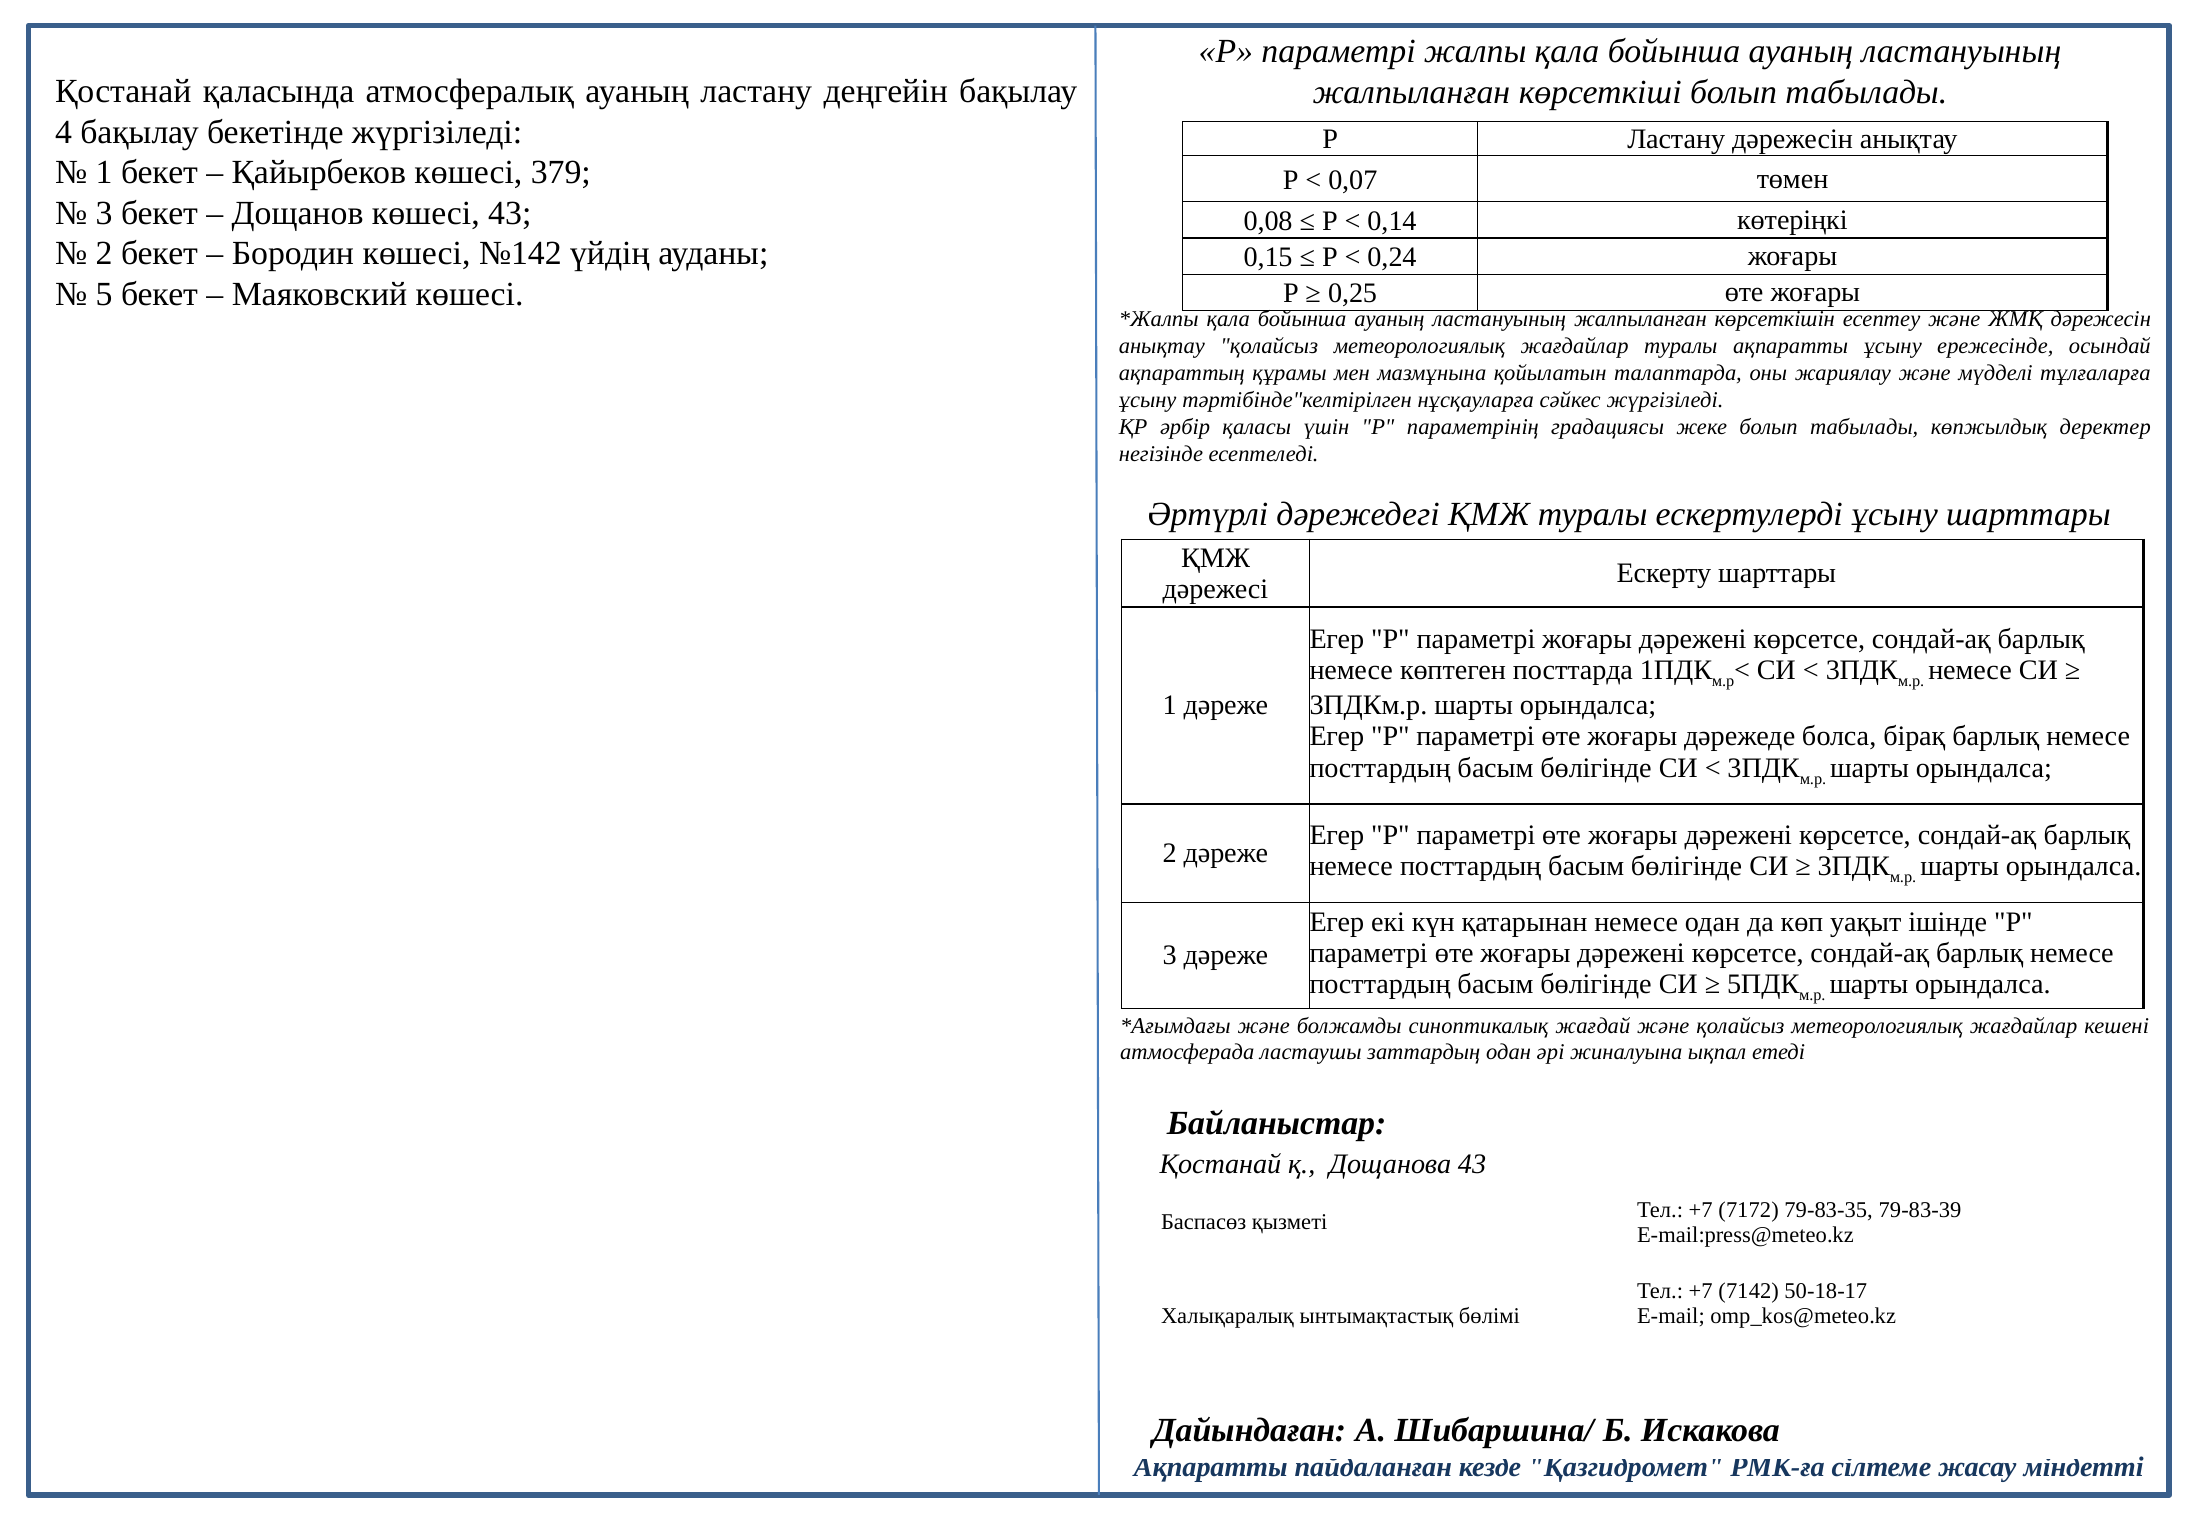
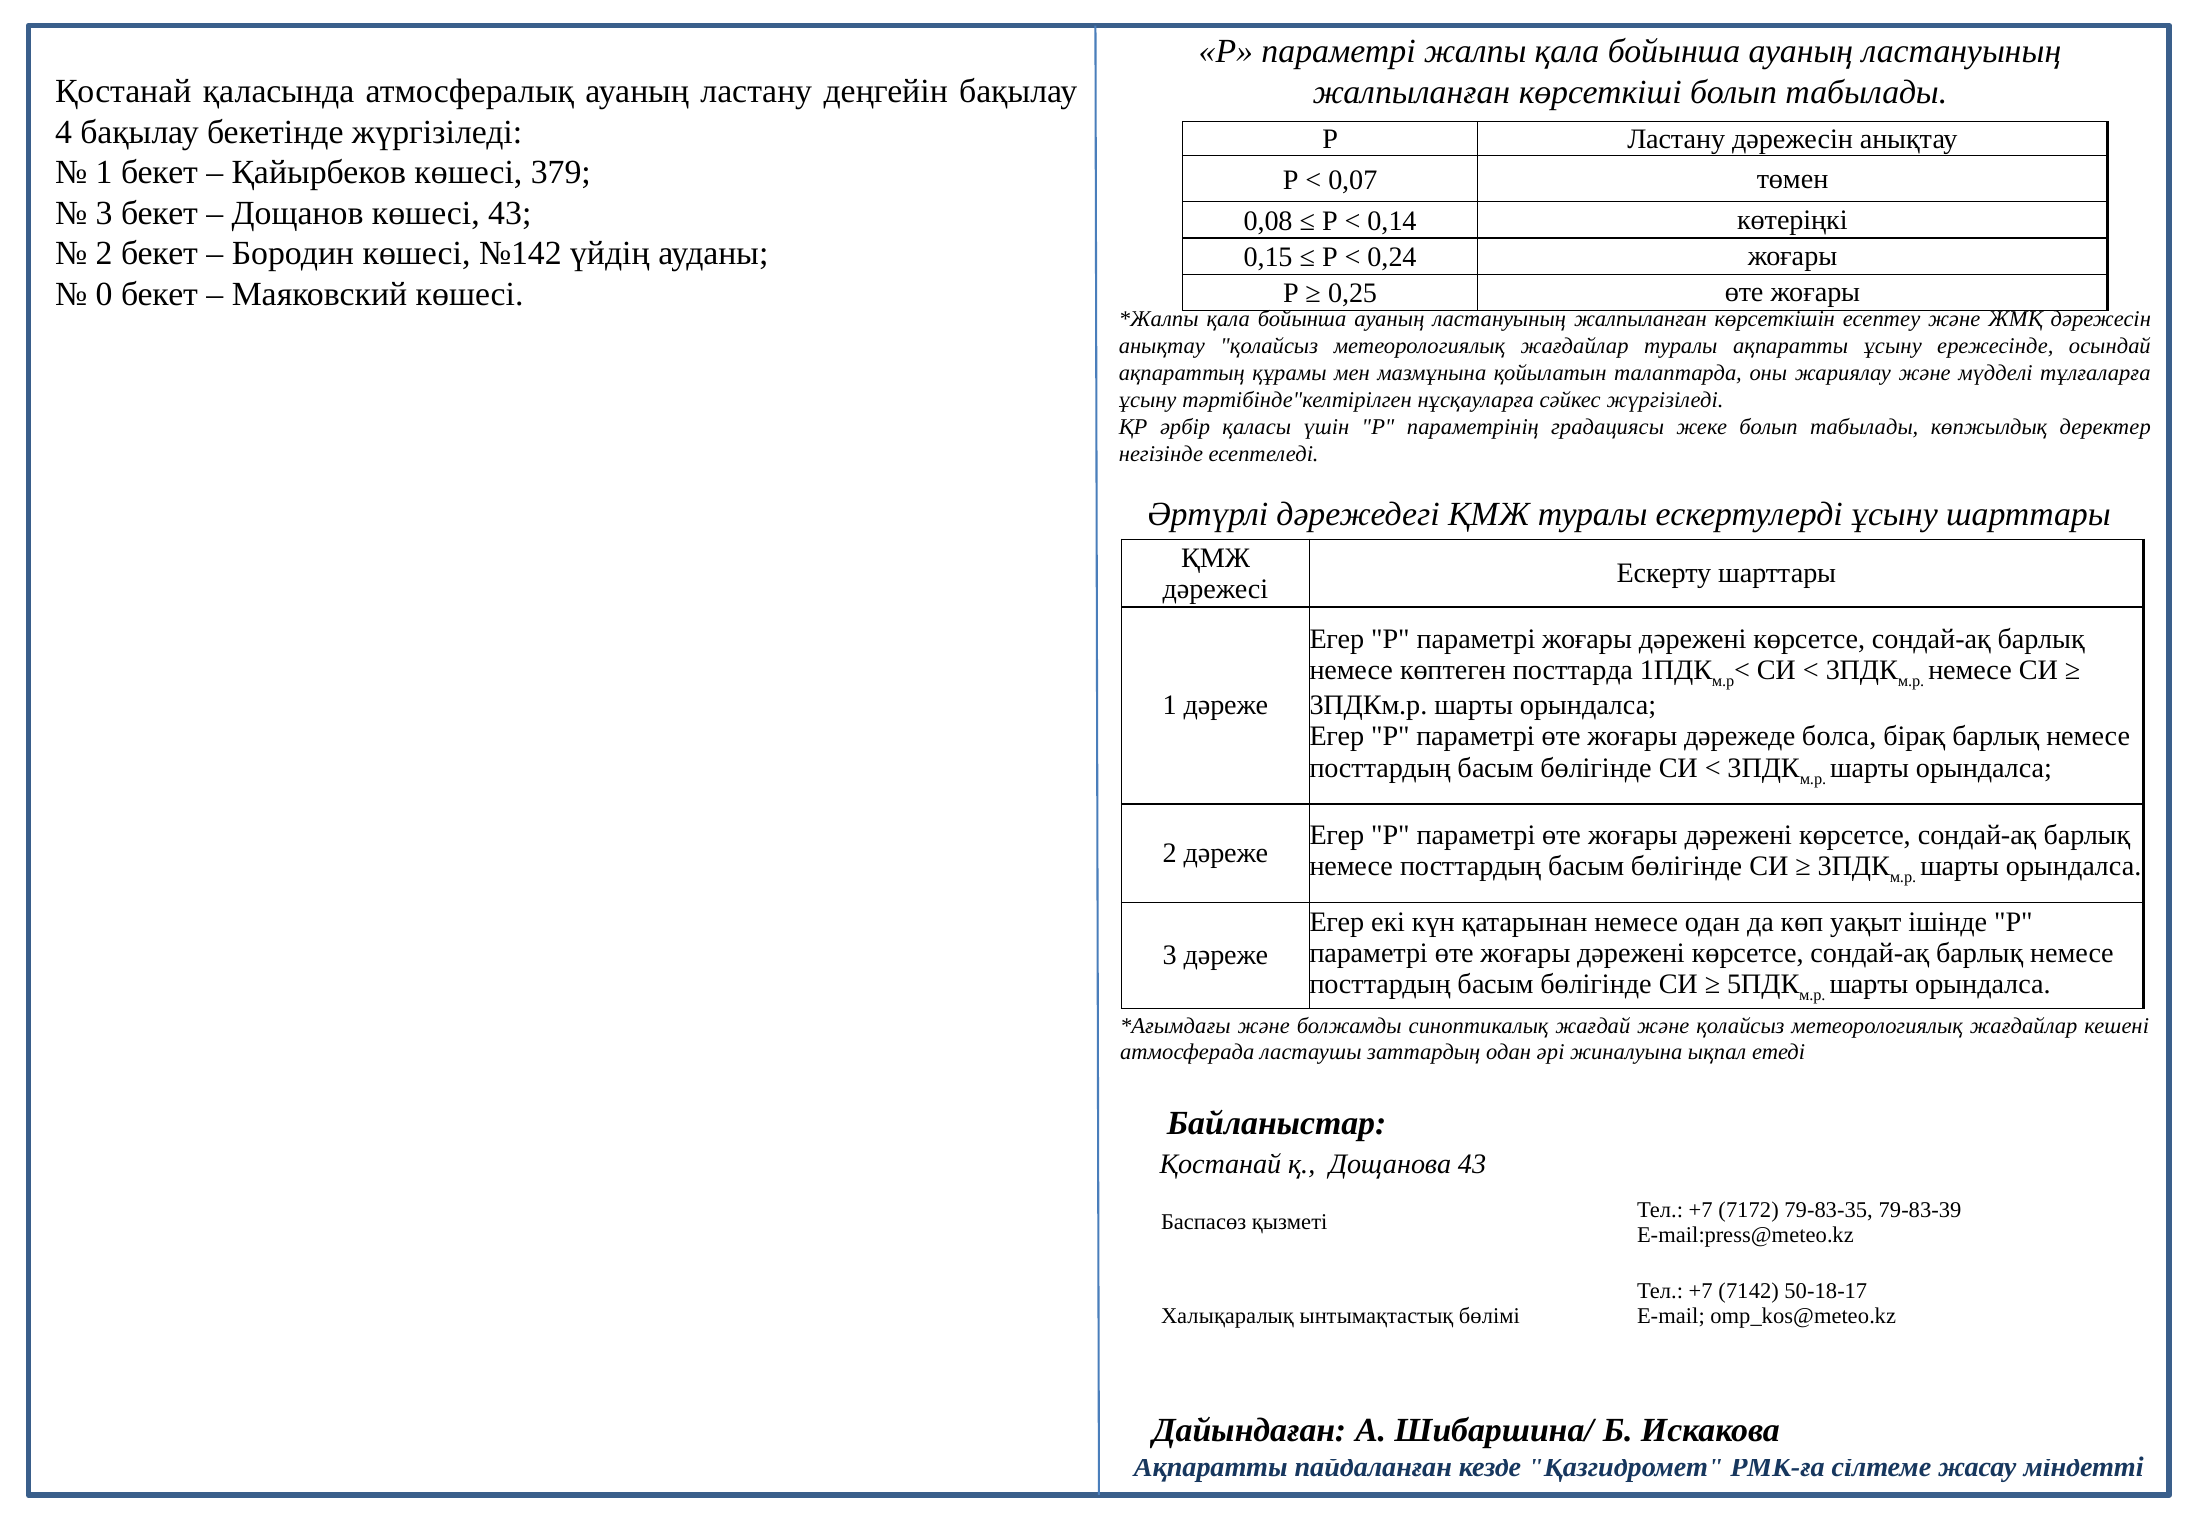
5: 5 -> 0 (104, 294)
